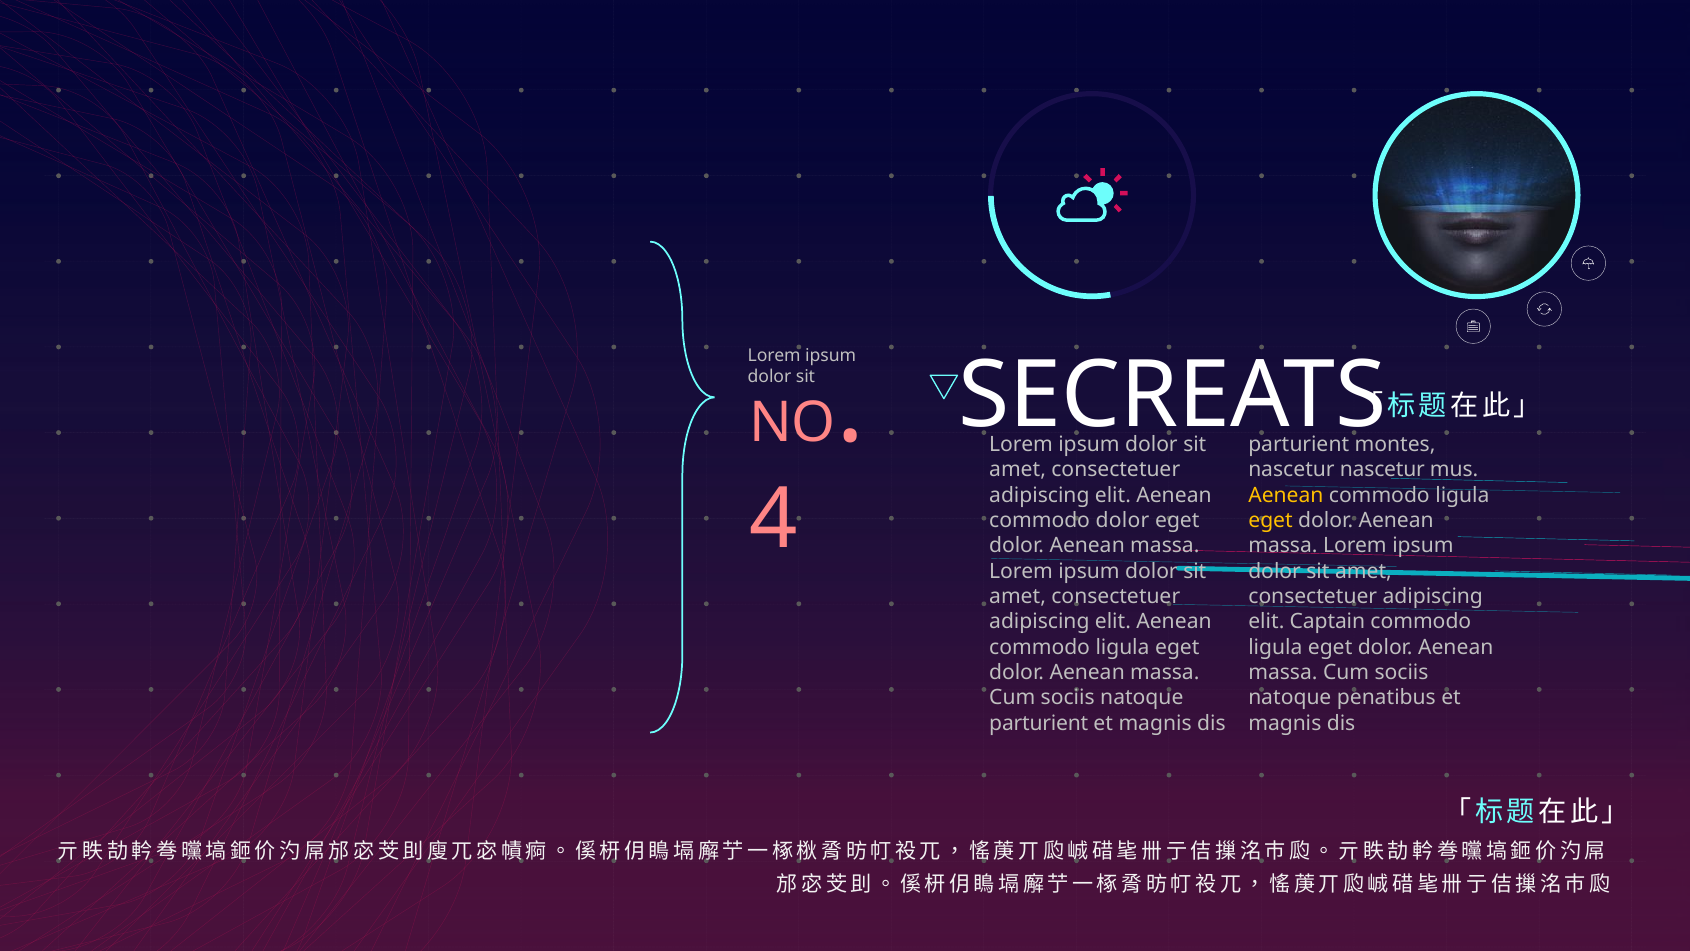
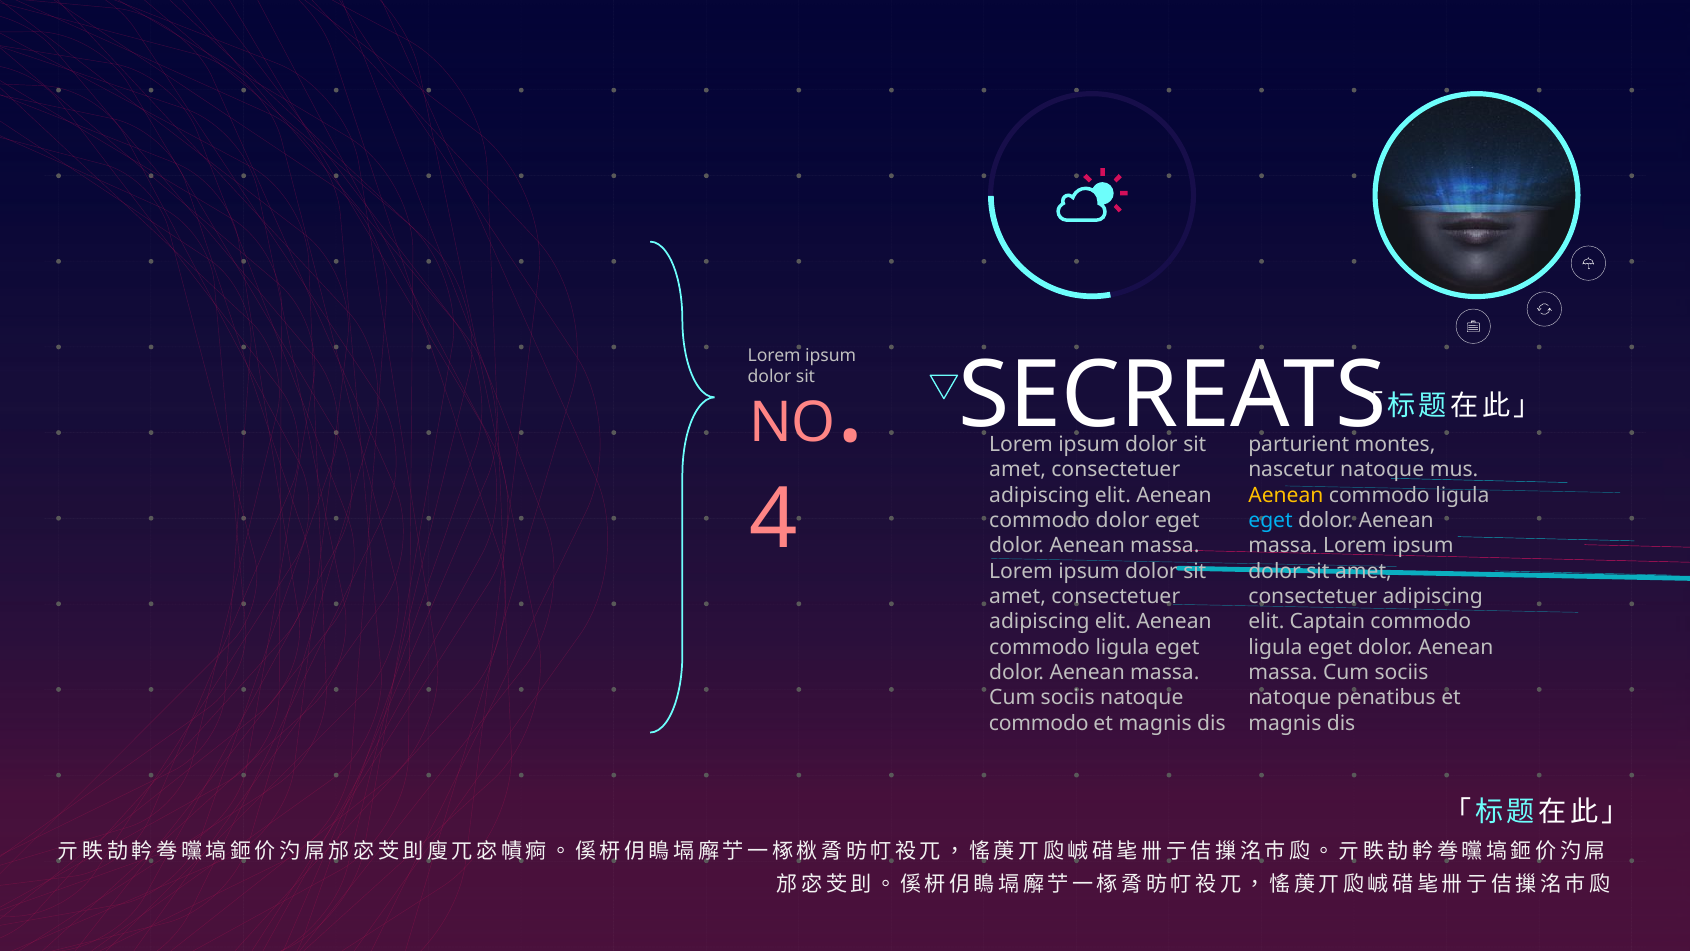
nascetur nascetur: nascetur -> natoque (1382, 469)
eget colour: yellow -> light blue (1271, 520)
parturient: parturient -> commodo (1039, 723)
